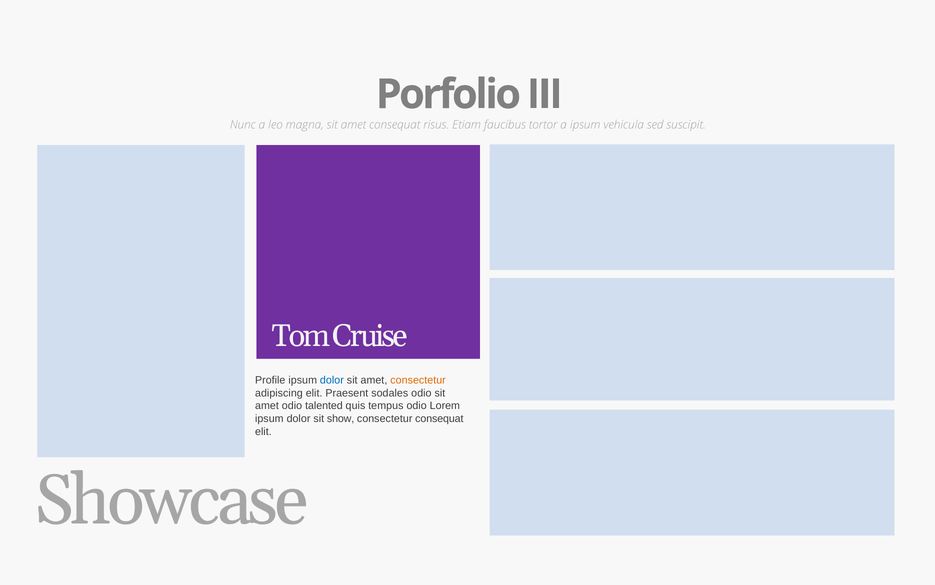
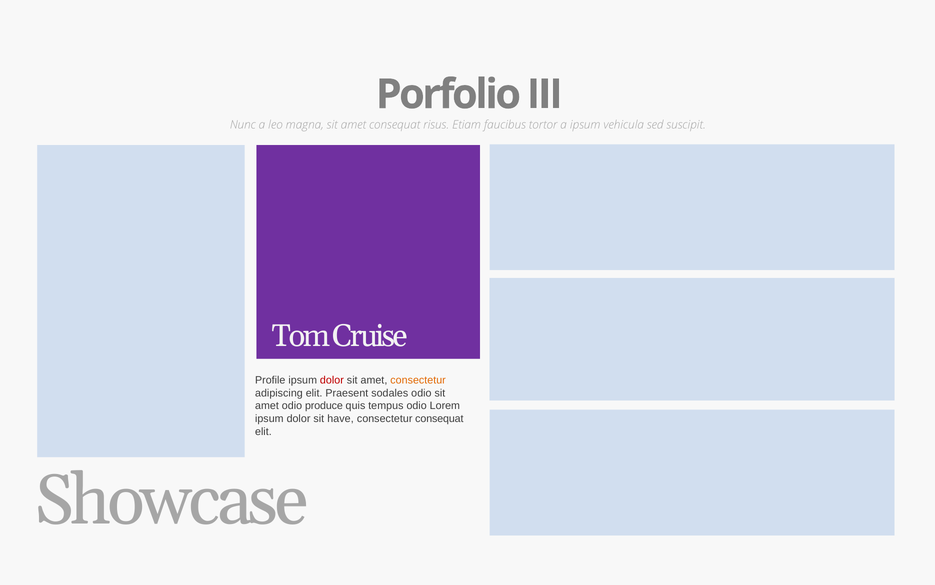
dolor colour: blue -> red (332, 380)
talented: talented -> produce (324, 405)
show: show -> have (340, 418)
